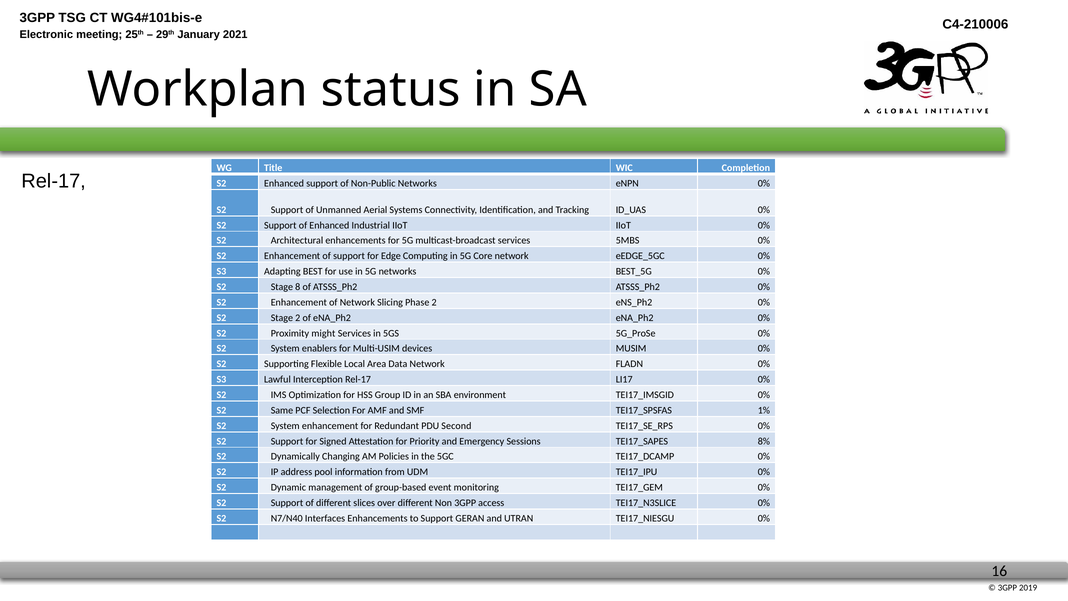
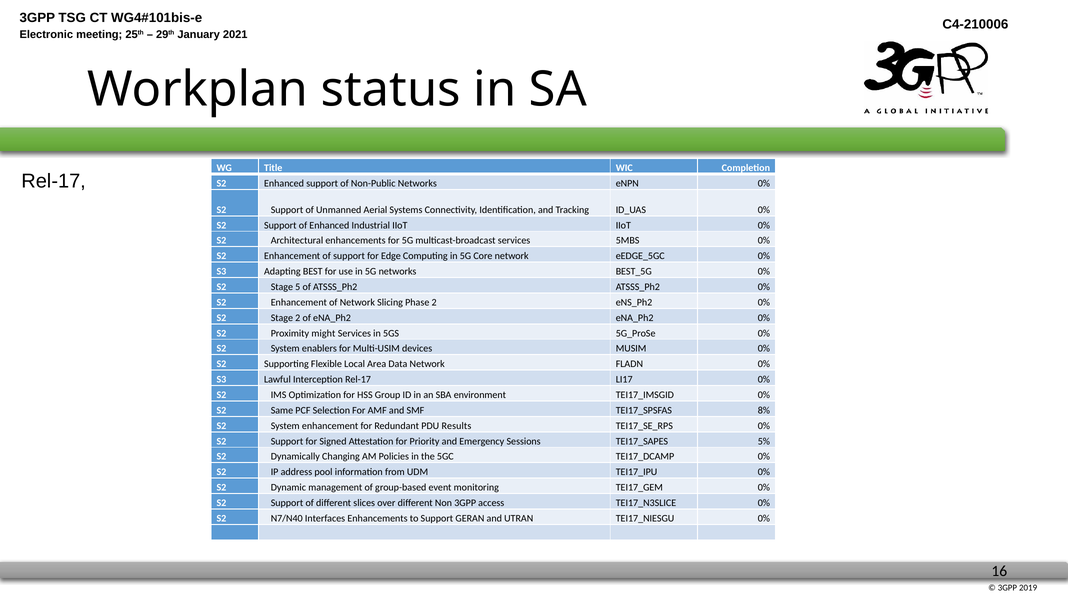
8: 8 -> 5 (298, 287)
1%: 1% -> 8% (764, 410)
Second: Second -> Results (456, 426)
8%: 8% -> 5% (764, 441)
